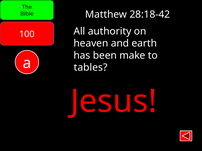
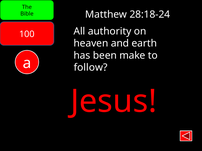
28:18-42: 28:18-42 -> 28:18-24 (150, 14)
tables: tables -> follow (91, 68)
